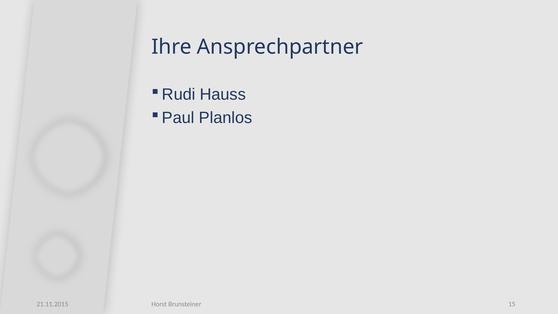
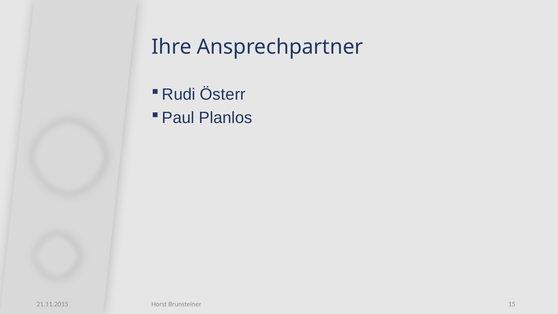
Hauss: Hauss -> Österr (223, 94)
